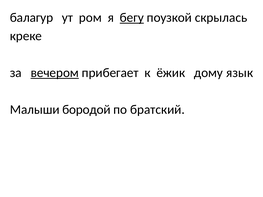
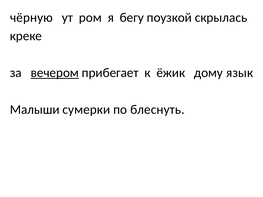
балагур: балагур -> чёрную (31, 18)
бегу underline: present -> none (132, 18)
бородой: бородой -> сумерки (86, 110)
братский: братский -> блеснуть (157, 110)
